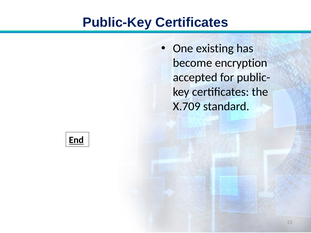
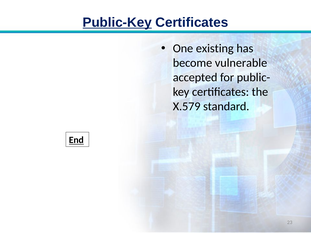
Public-Key underline: none -> present (117, 22)
encryption: encryption -> vulnerable (241, 63)
X.709: X.709 -> X.579 (187, 107)
